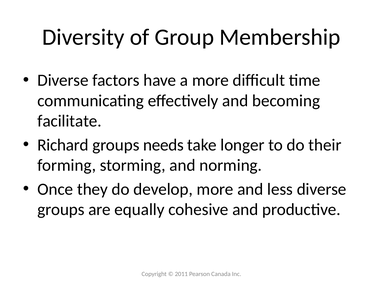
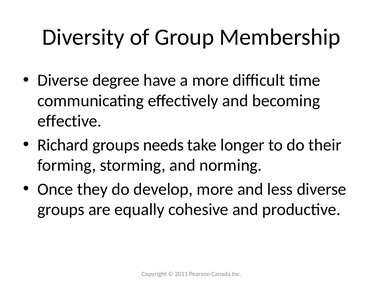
factors: factors -> degree (116, 80)
facilitate: facilitate -> effective (70, 121)
